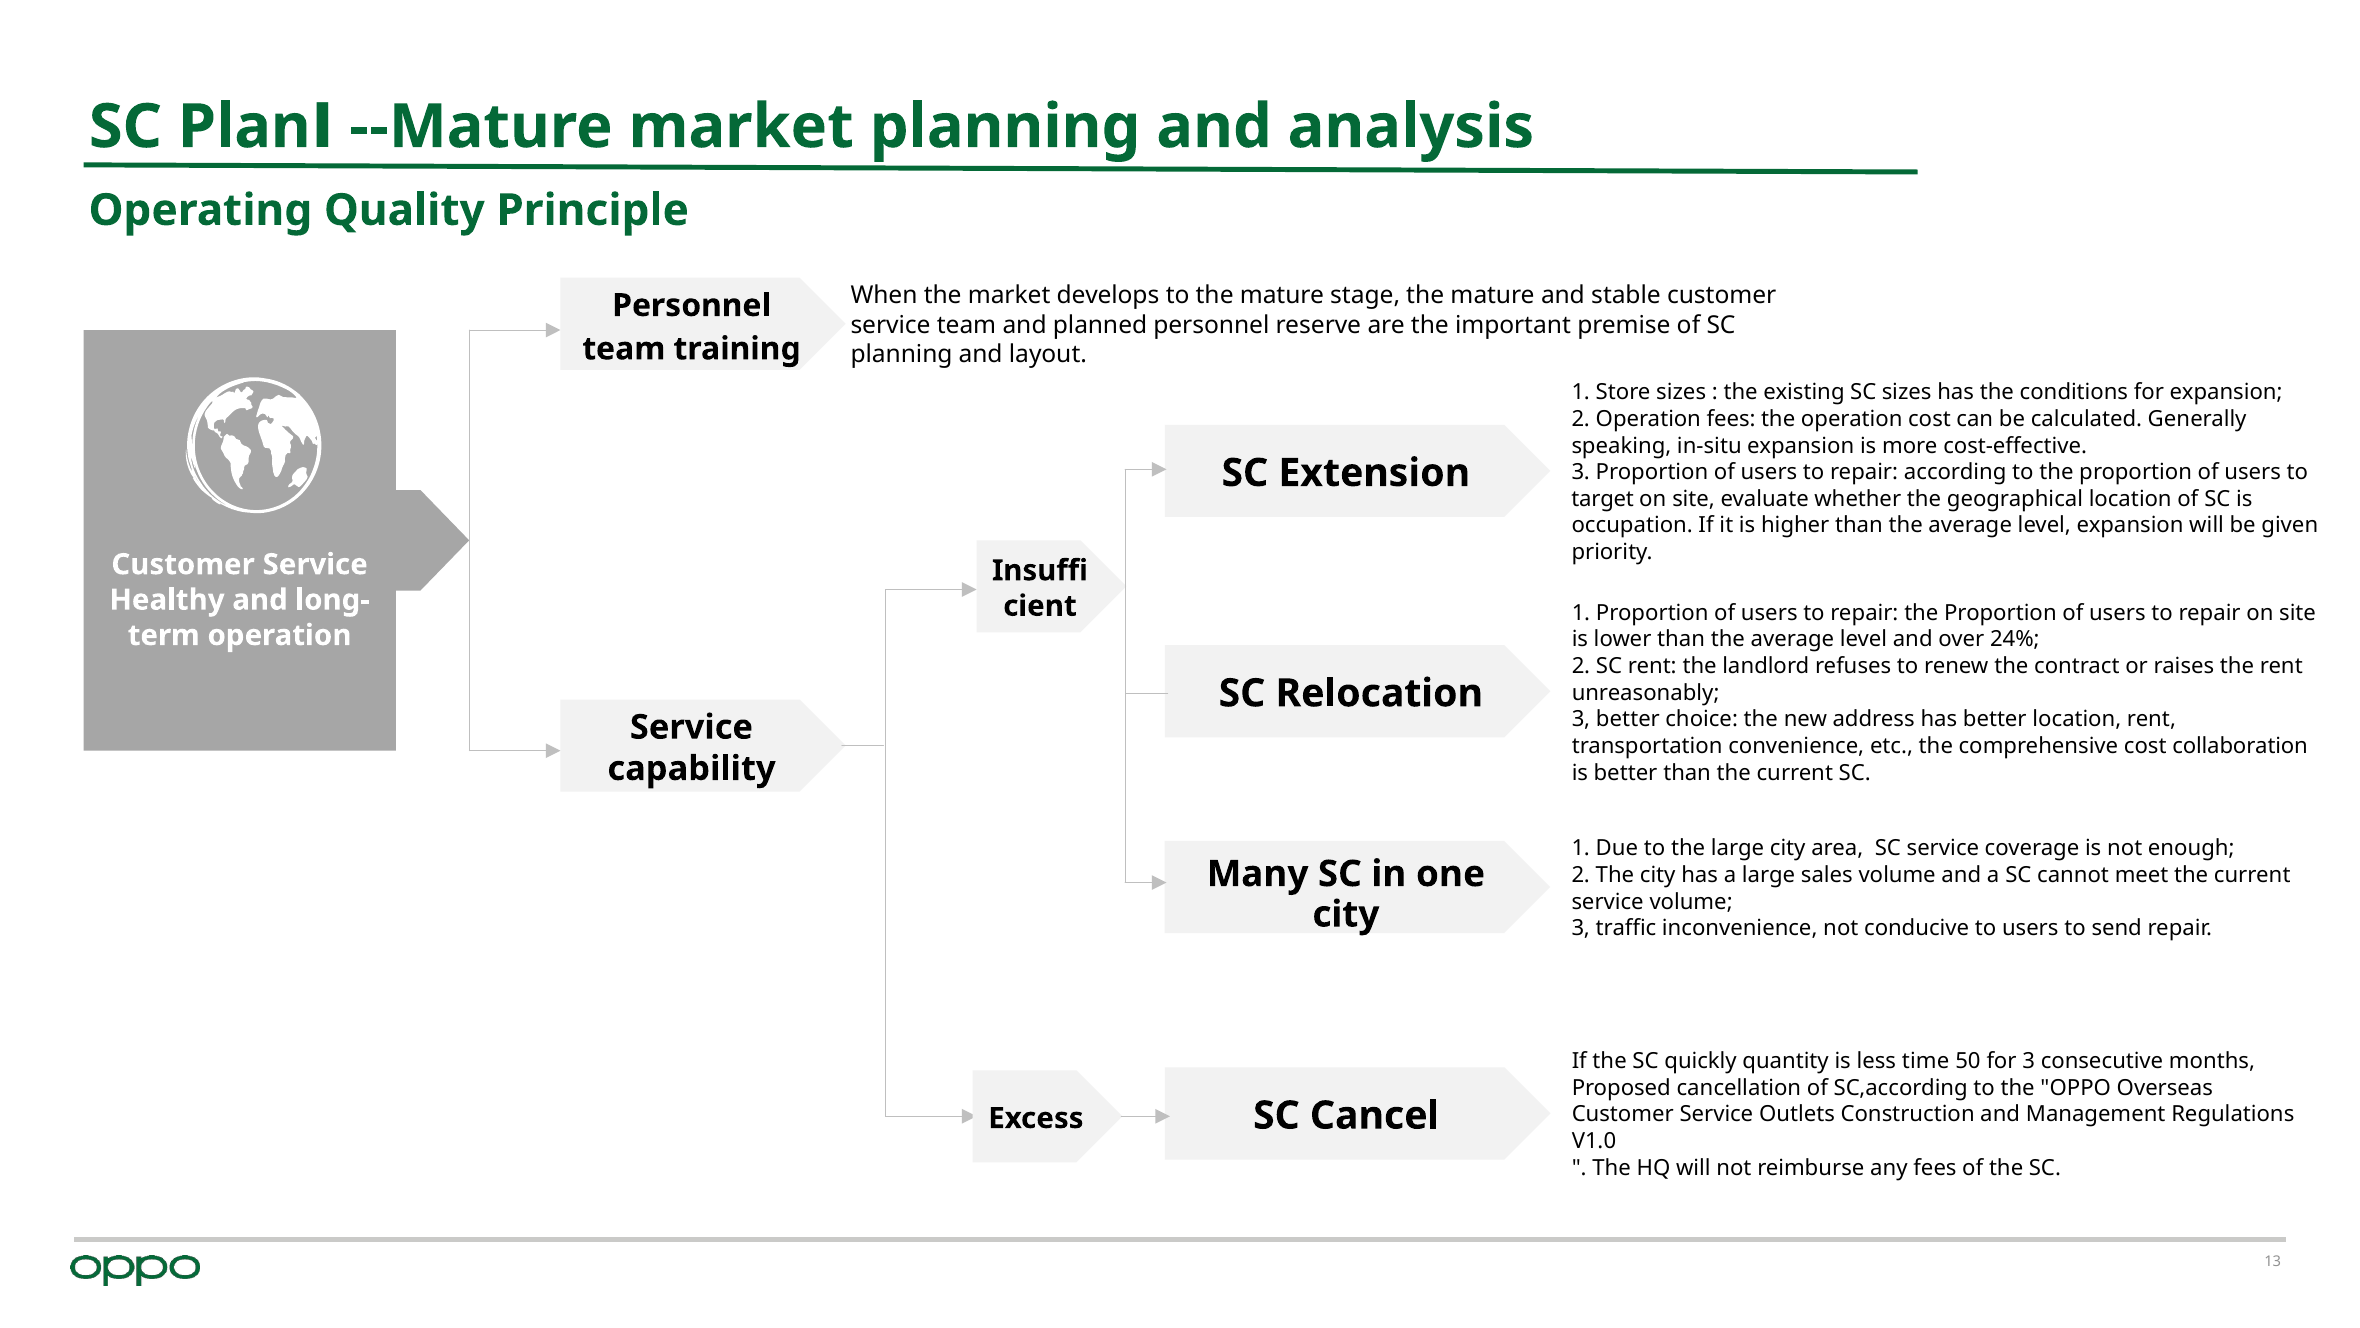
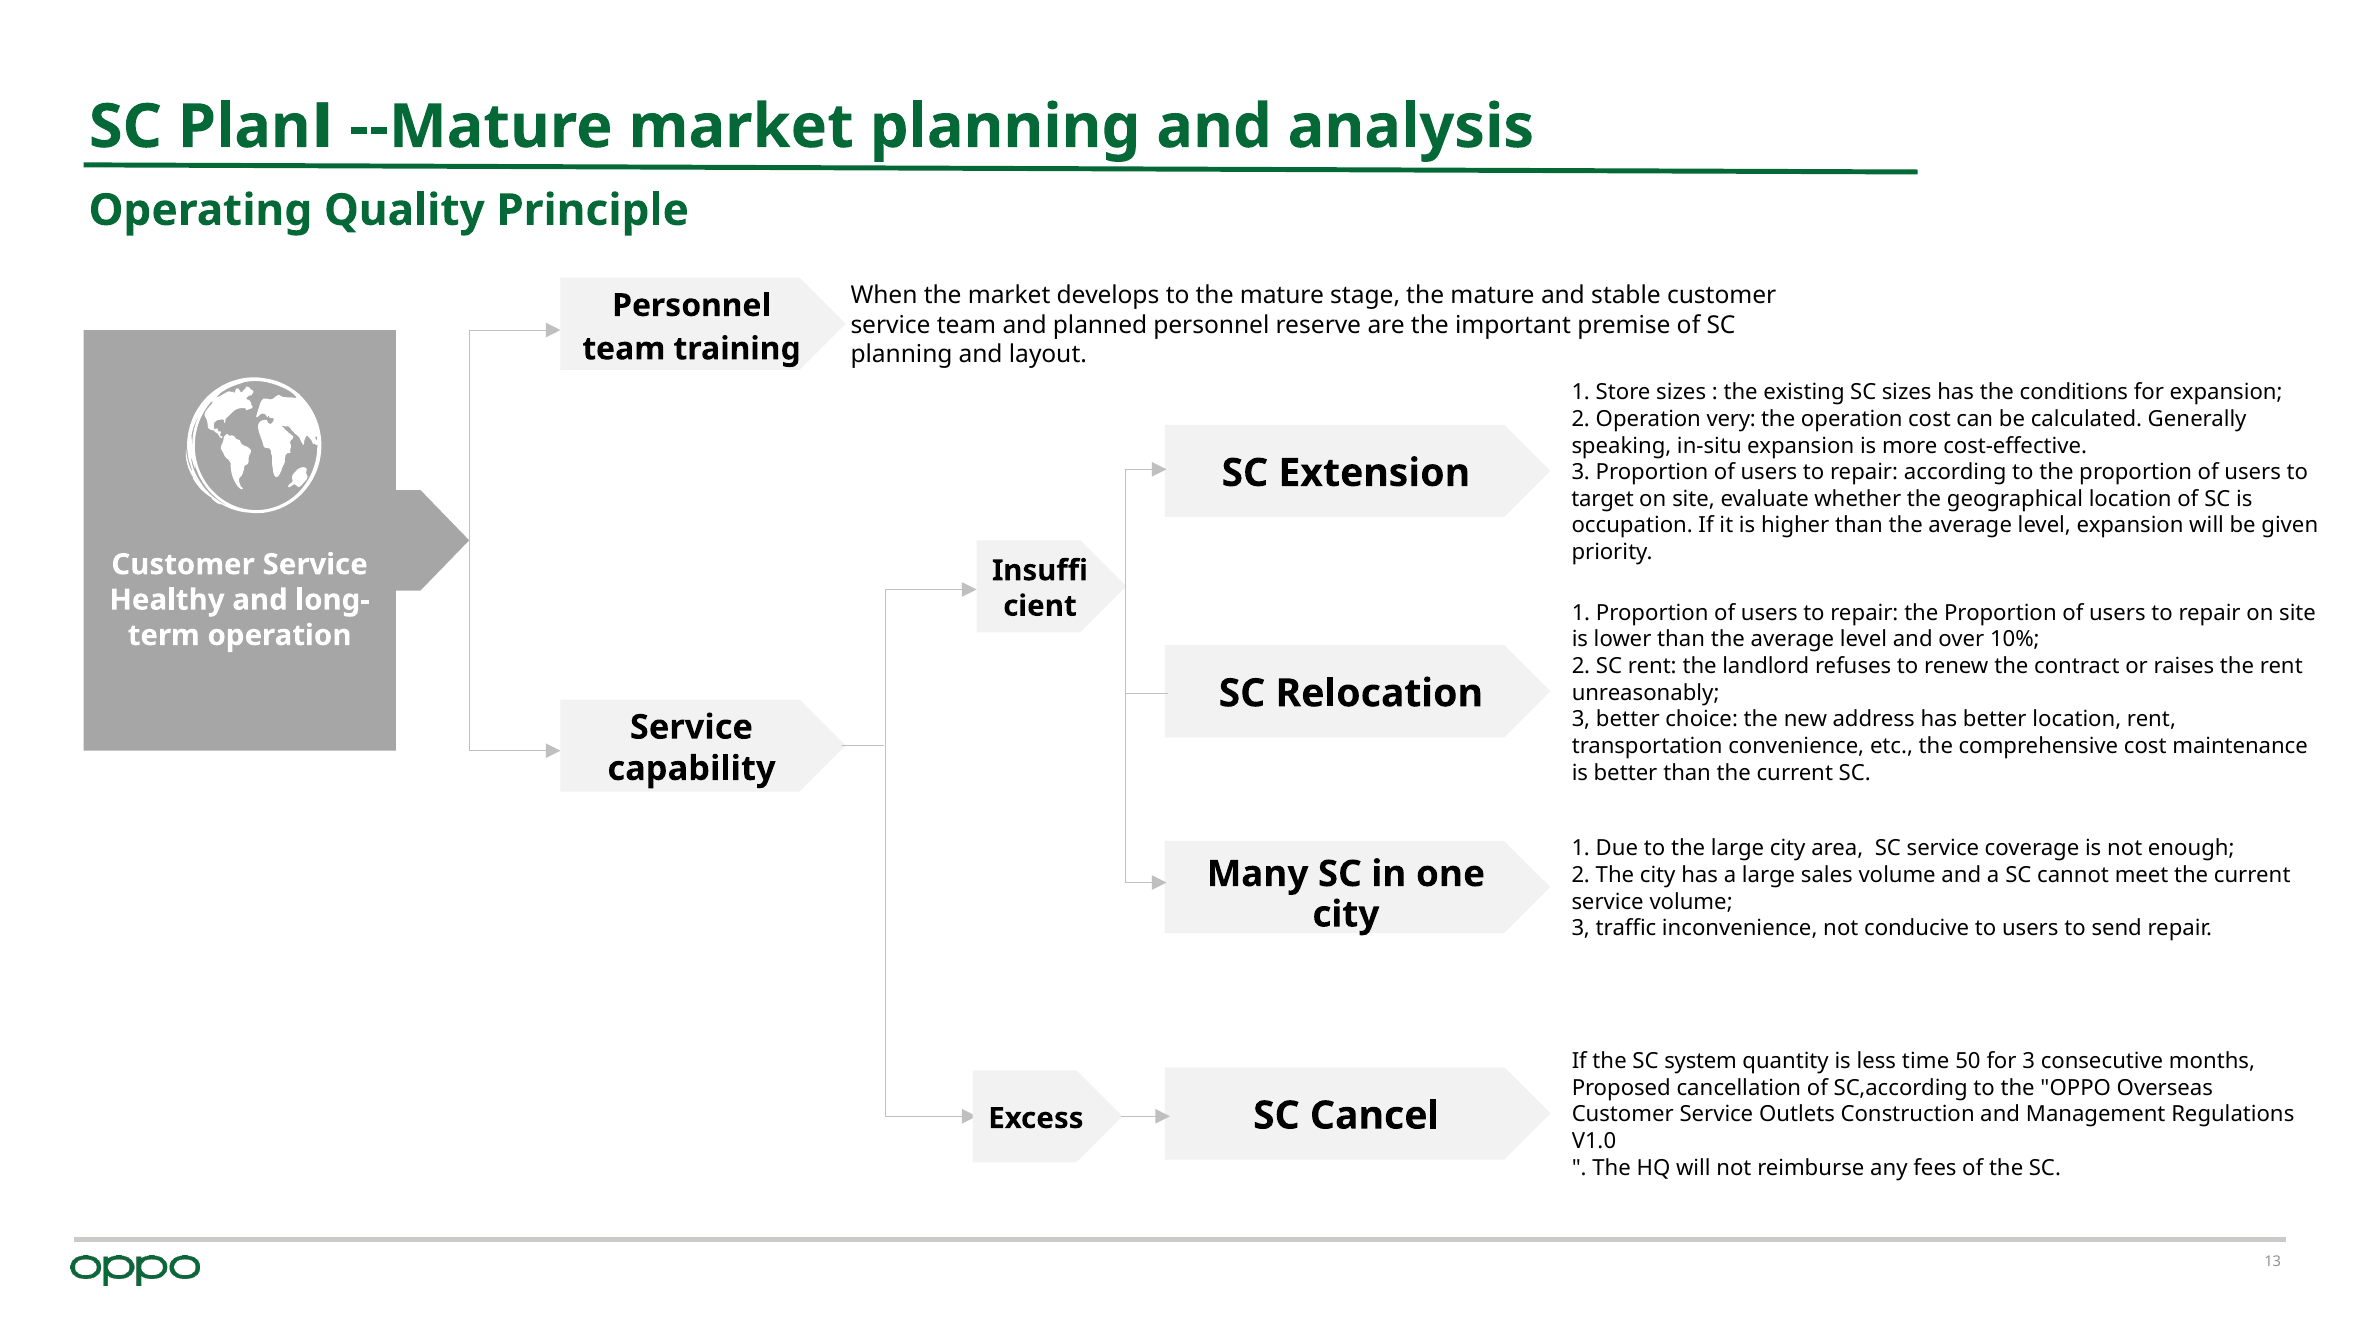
Operation fees: fees -> very (1731, 419)
24%: 24% -> 10% (2015, 639)
collaboration: collaboration -> maintenance (2240, 746)
quickly: quickly -> system (1701, 1061)
